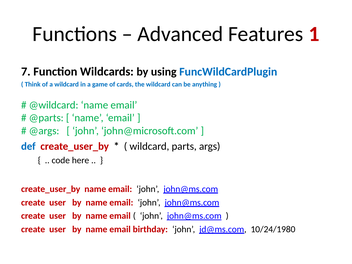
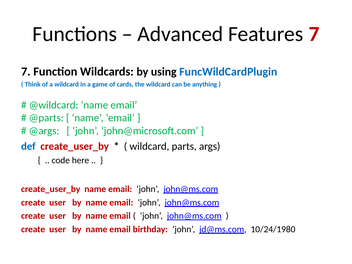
Features 1: 1 -> 7 (314, 34)
